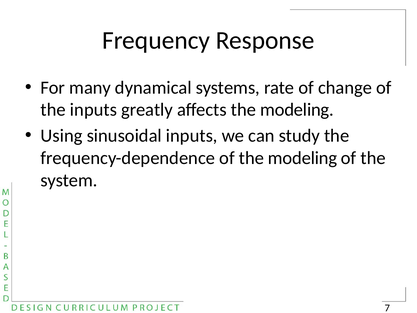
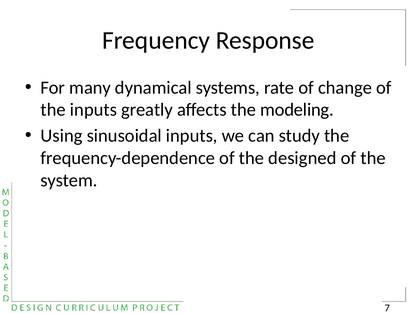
of the modeling: modeling -> designed (302, 158)
